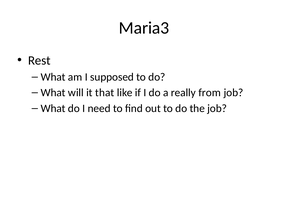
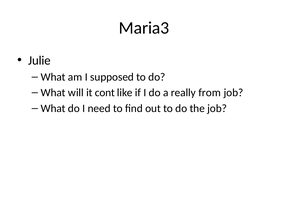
Rest: Rest -> Julie (39, 60)
that: that -> cont (105, 93)
